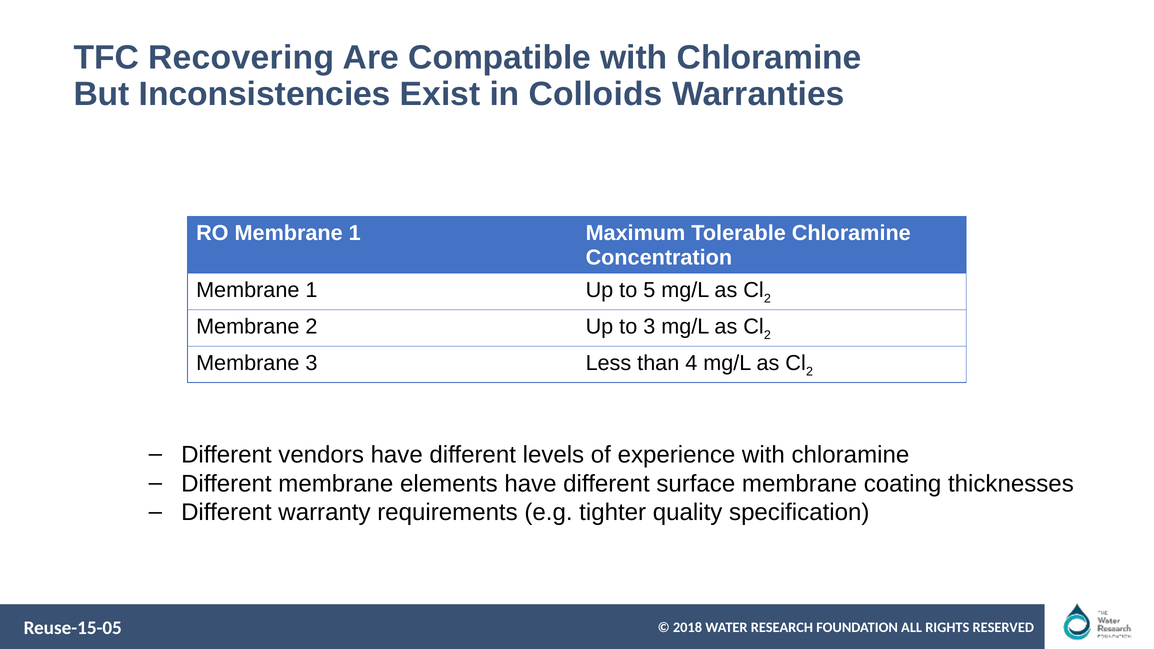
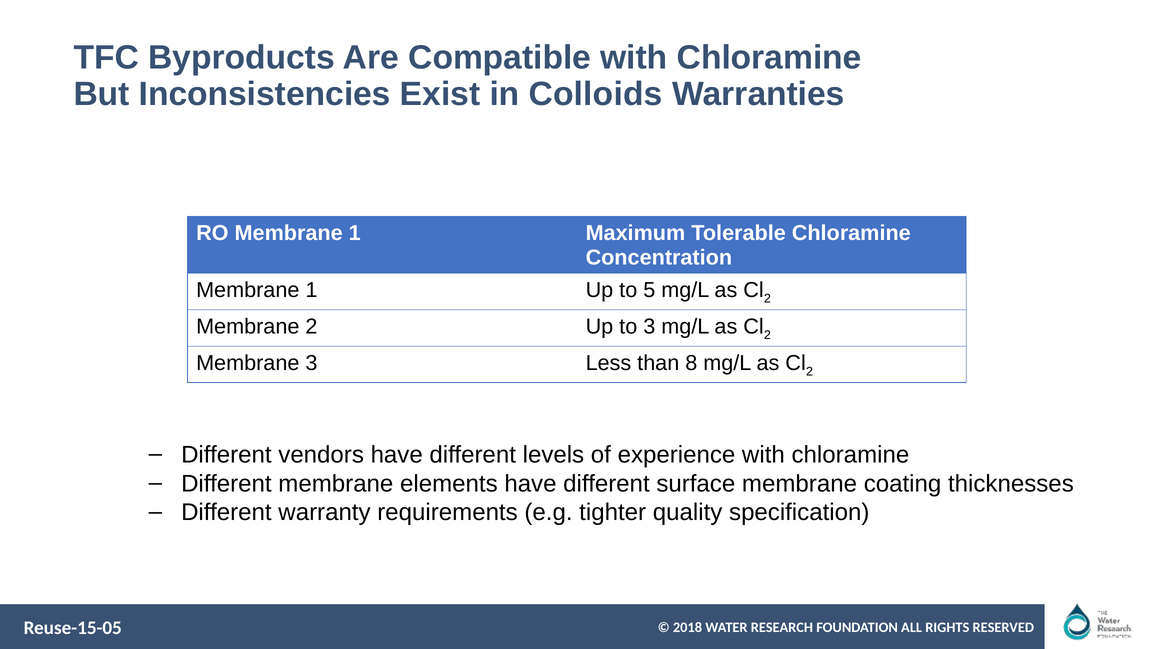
Recovering: Recovering -> Byproducts (241, 58)
4: 4 -> 8 (691, 363)
